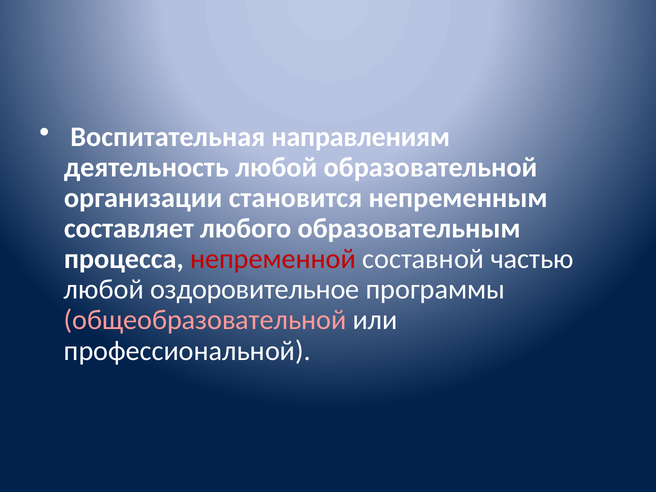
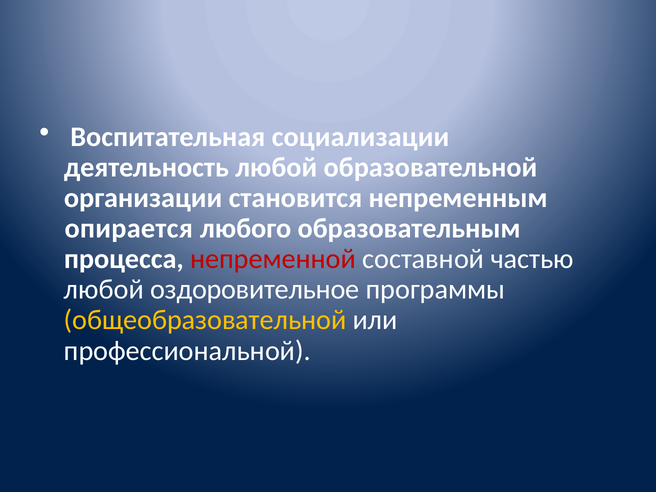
направлениям: направлениям -> социализации (360, 137)
составляет: составляет -> опирается (129, 229)
общеобразовательной colour: pink -> yellow (205, 320)
